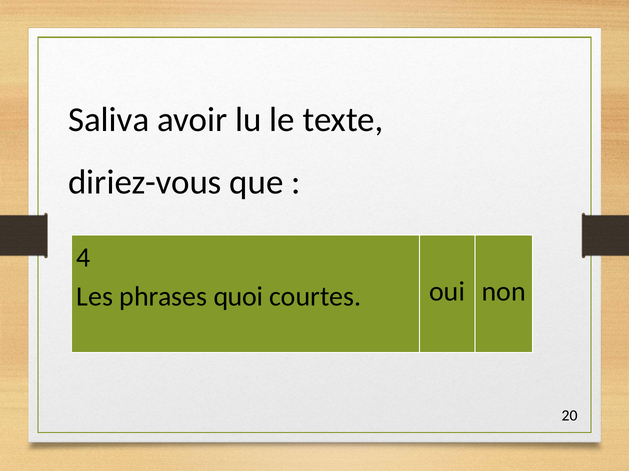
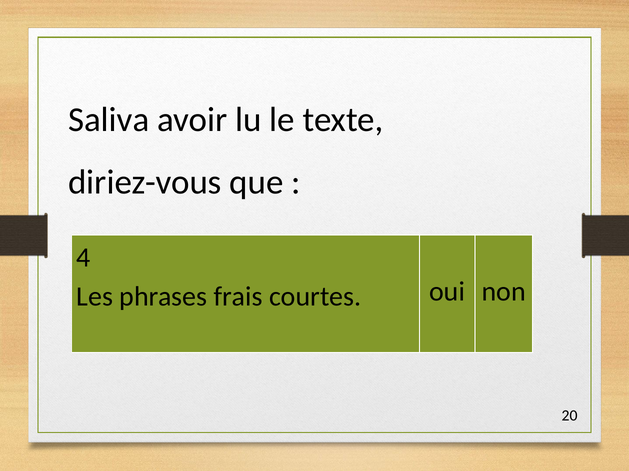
quoi: quoi -> frais (238, 297)
